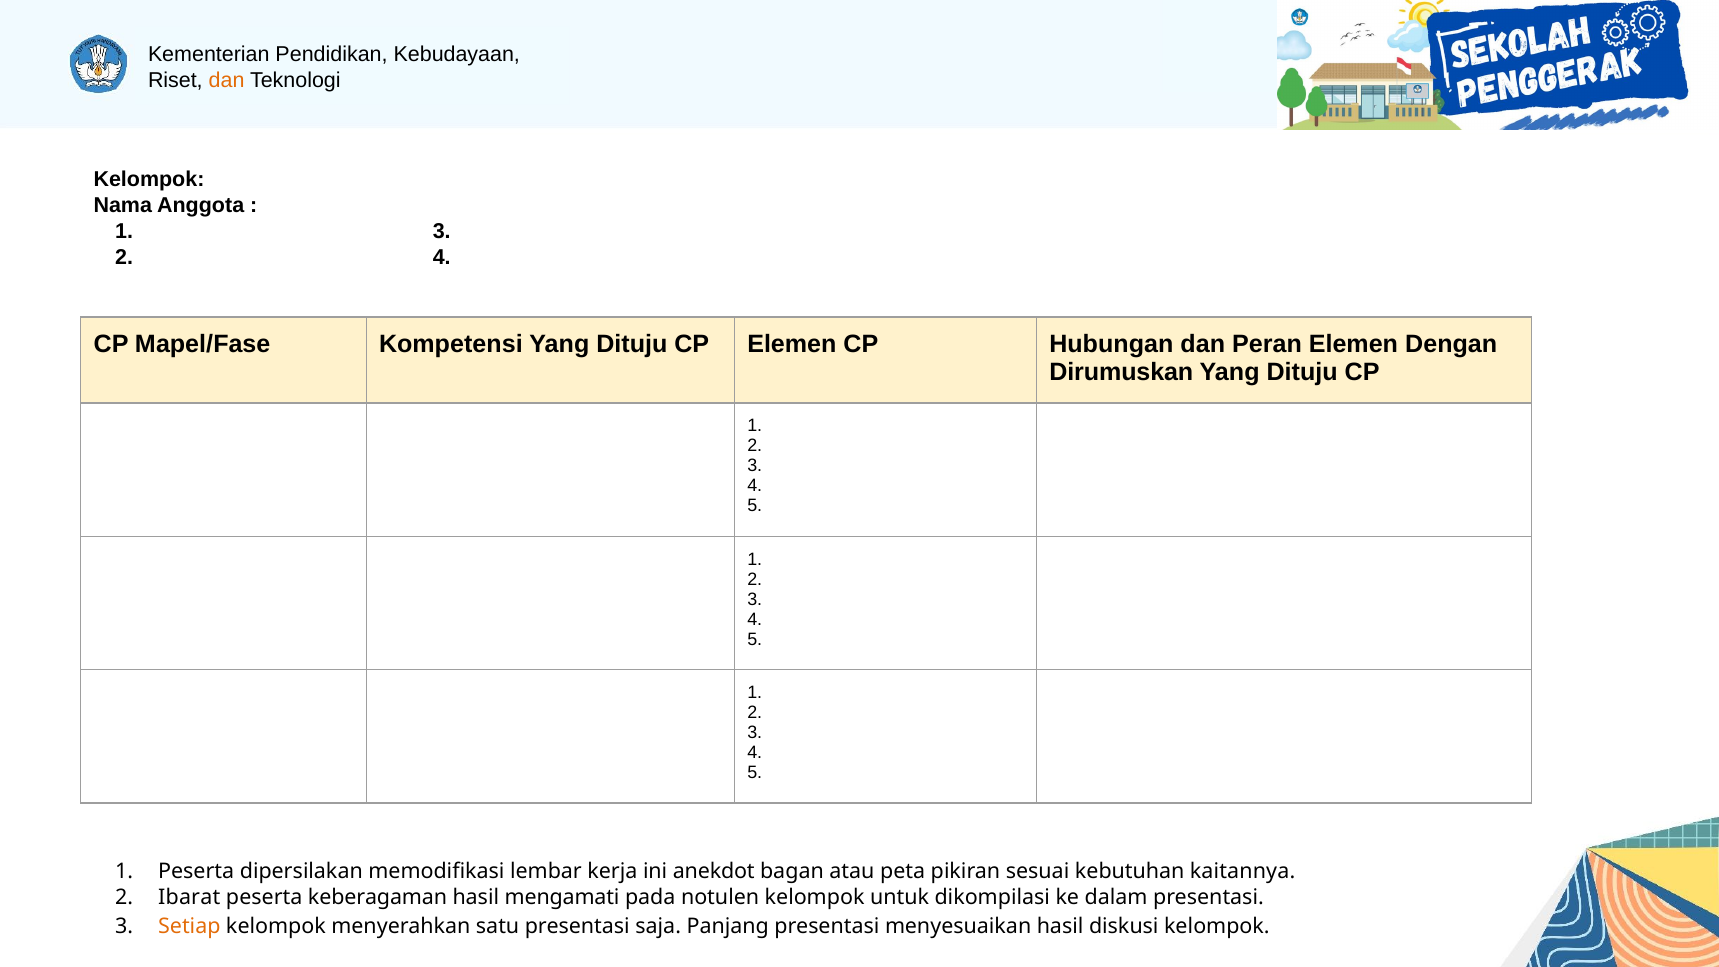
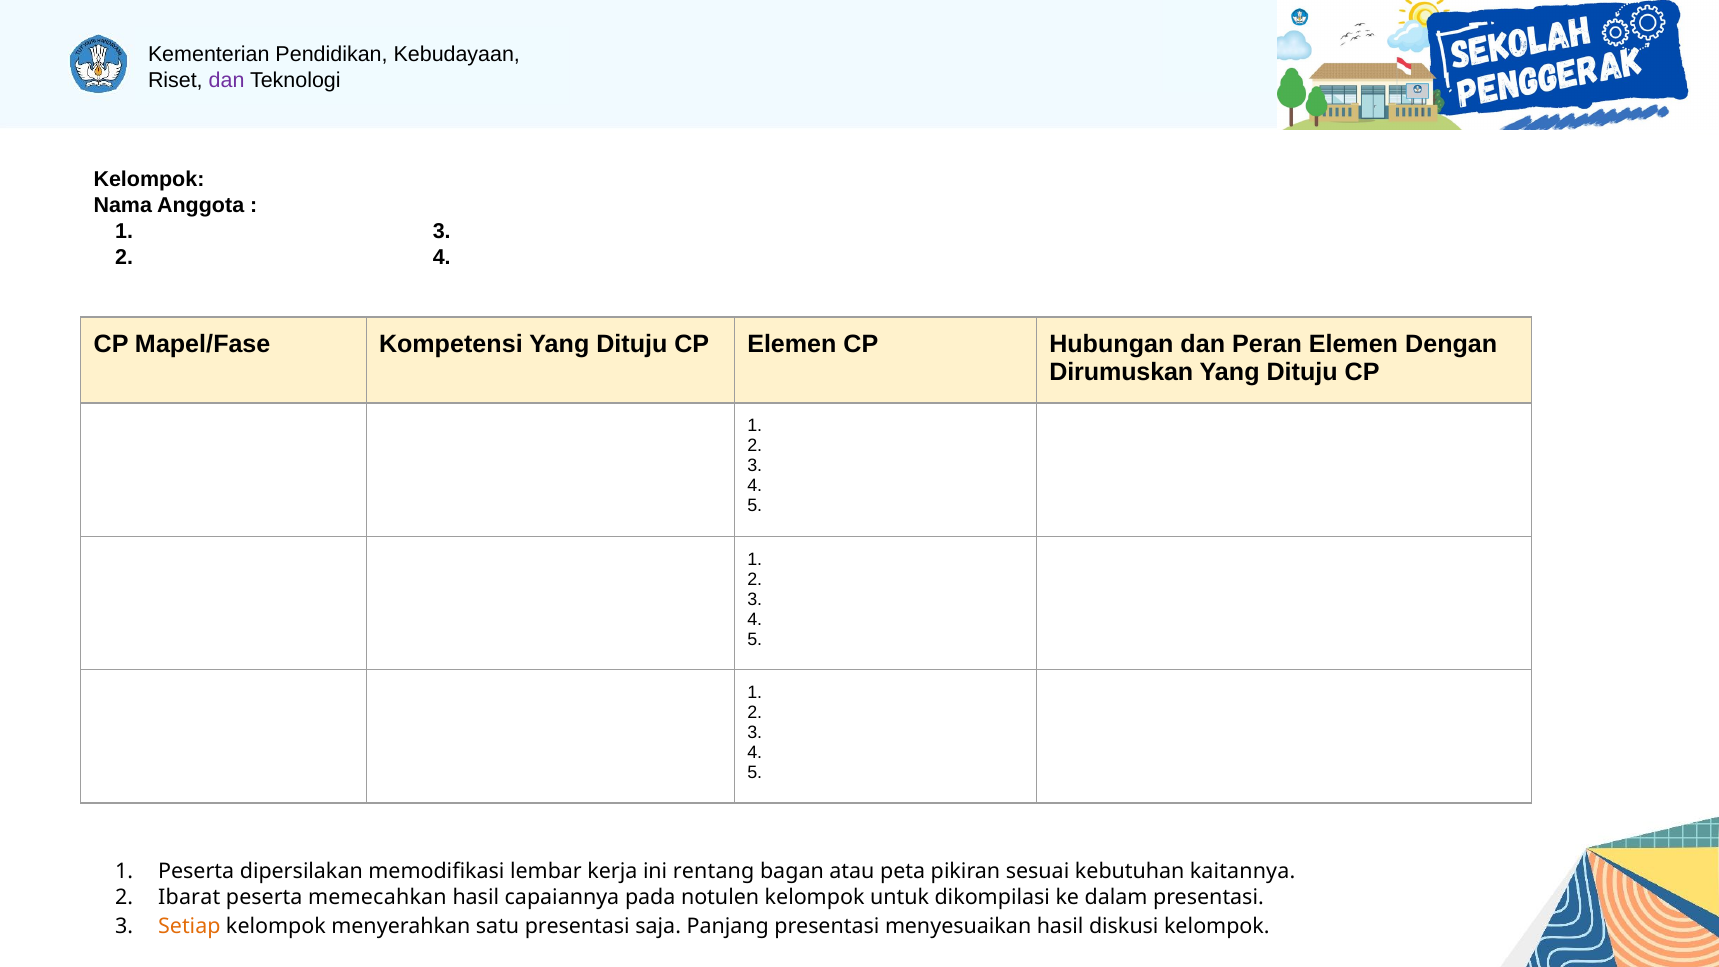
dan colour: orange -> purple (227, 80)
anekdot: anekdot -> rentang (714, 871)
keberagaman: keberagaman -> memecahkan (377, 897)
mengamati: mengamati -> capaiannya (562, 897)
